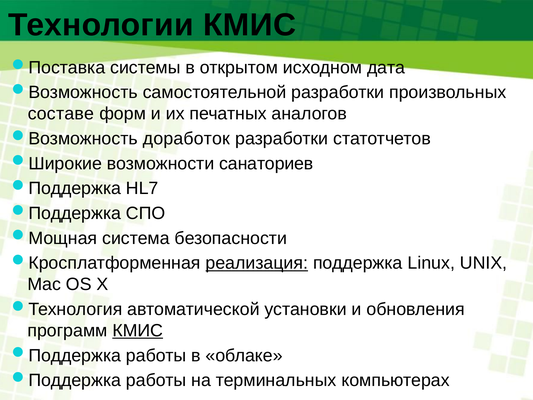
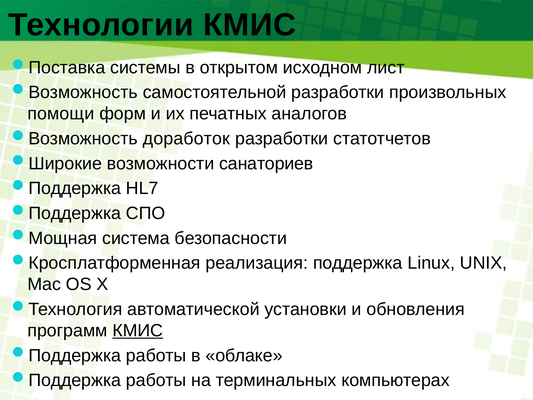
дата: дата -> лист (386, 68)
составе: составе -> помощи (61, 114)
реализация underline: present -> none (257, 263)
